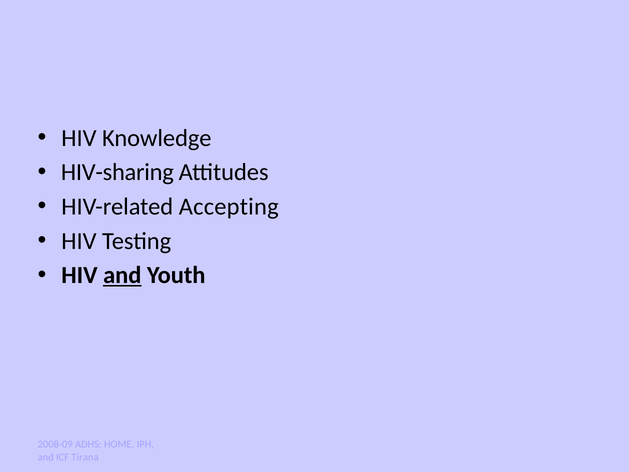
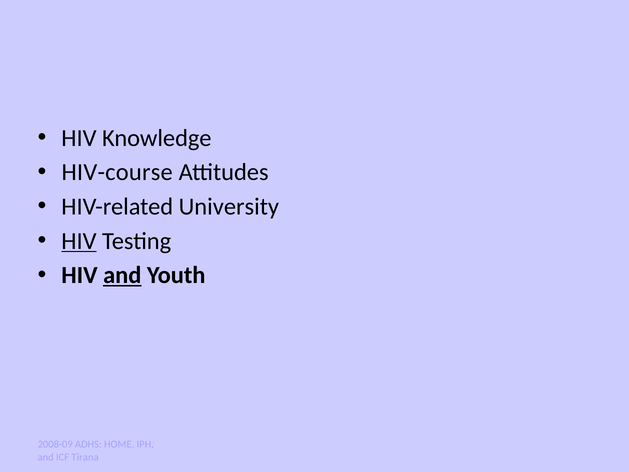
HIV-sharing: HIV-sharing -> HIV-course (117, 172)
Accepting: Accepting -> University (229, 207)
HIV underline: none -> present (79, 241)
